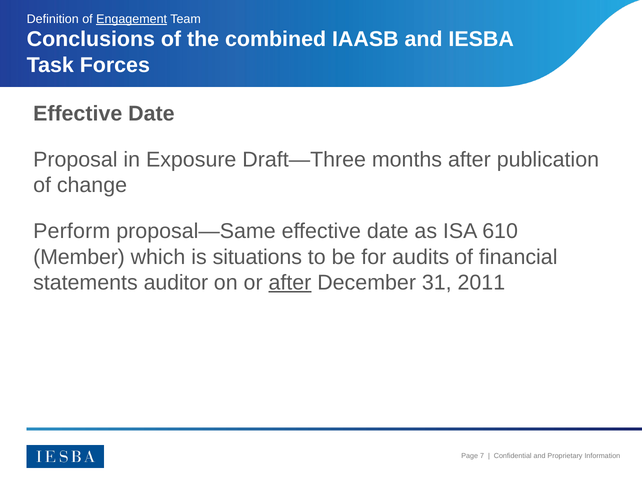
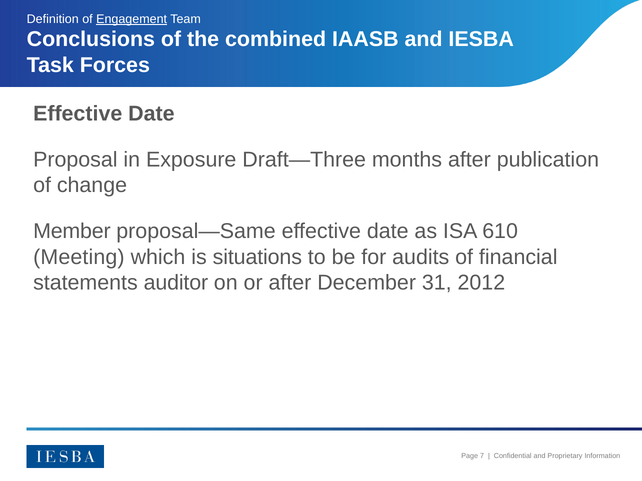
Perform: Perform -> Member (72, 232)
Member: Member -> Meeting (79, 257)
after underline: present -> none (290, 283)
2011: 2011 -> 2012 (481, 283)
